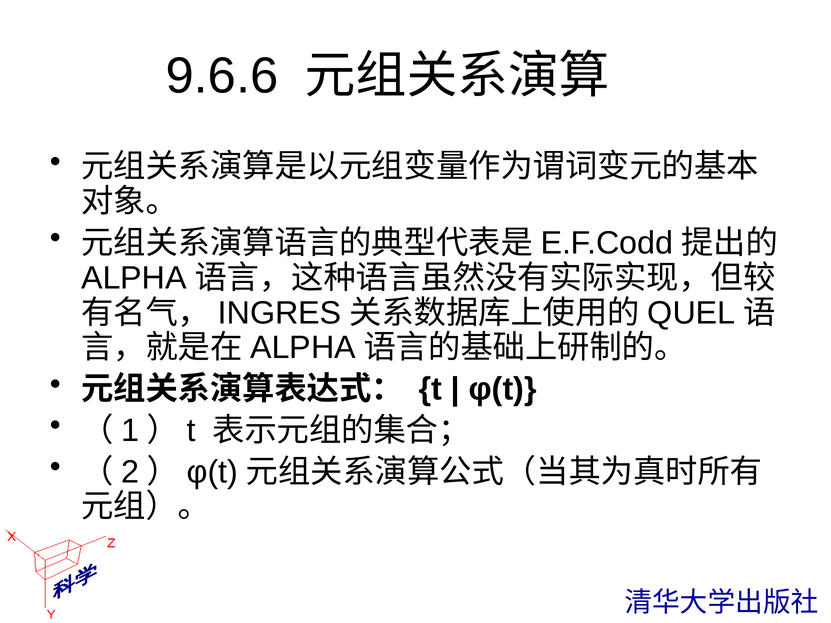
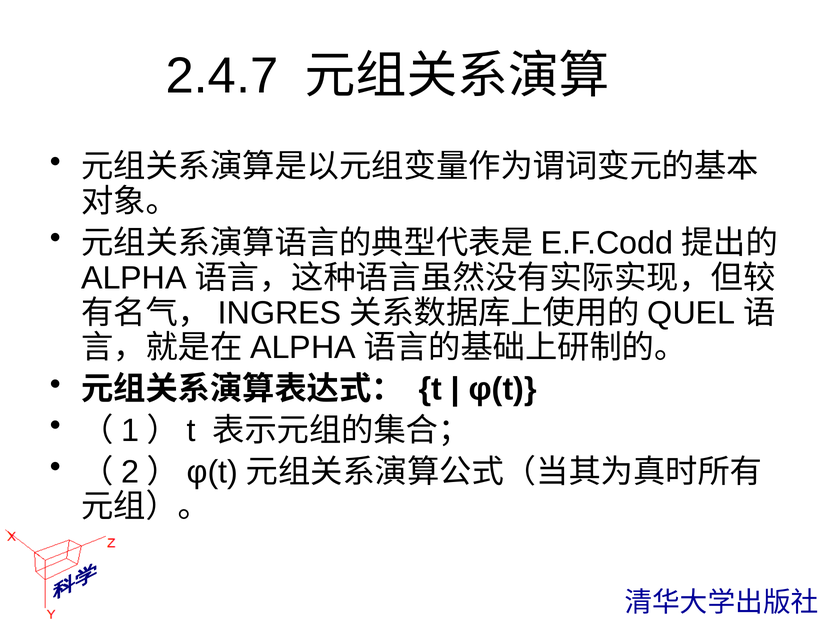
9.6.6: 9.6.6 -> 2.4.7 (222, 76)
